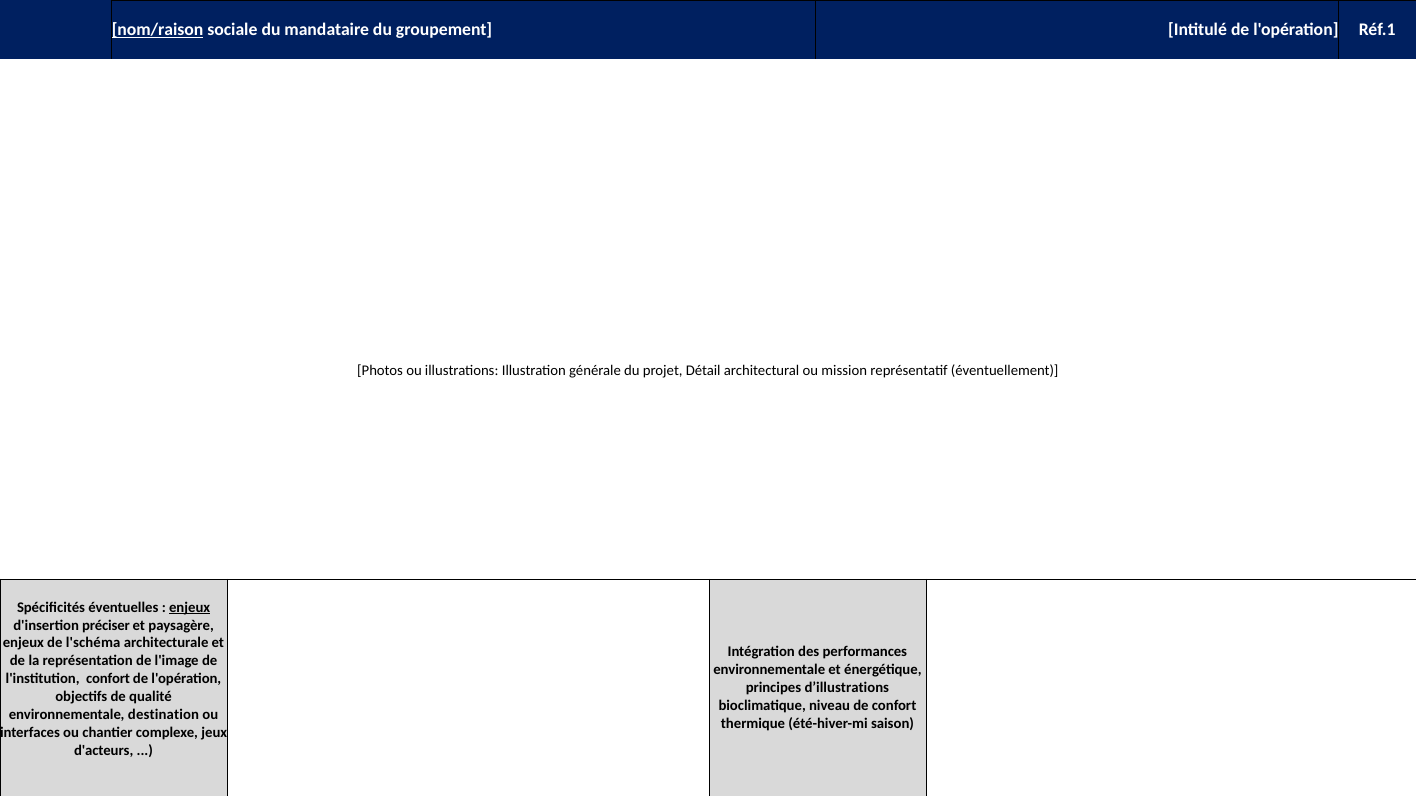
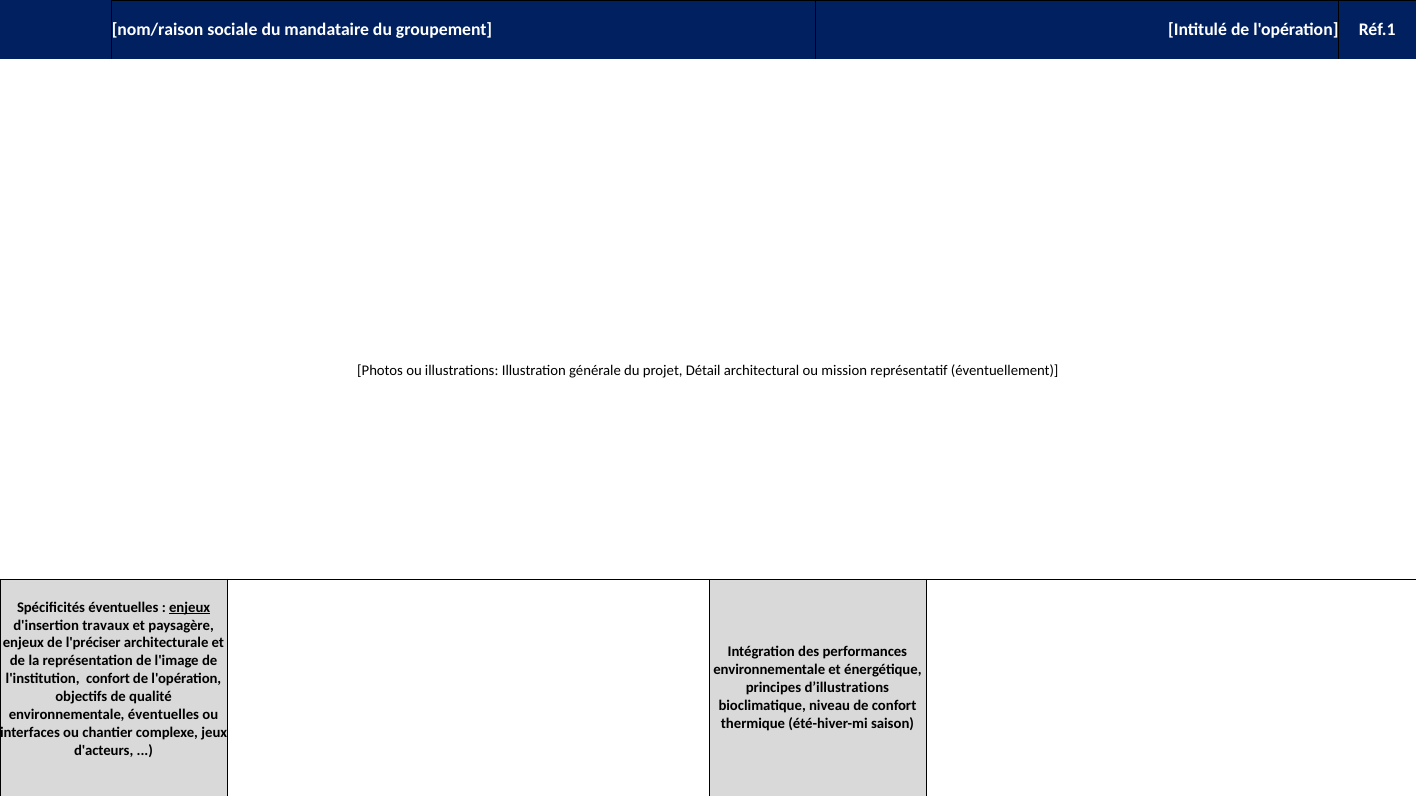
nom/raison underline: present -> none (158, 30)
préciser: préciser -> travaux (106, 626)
l'schéma: l'schéma -> l'préciser (93, 643)
environnementale destination: destination -> éventuelles (164, 715)
